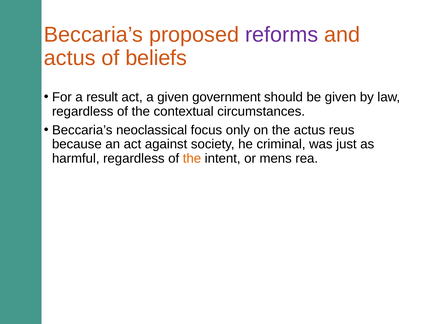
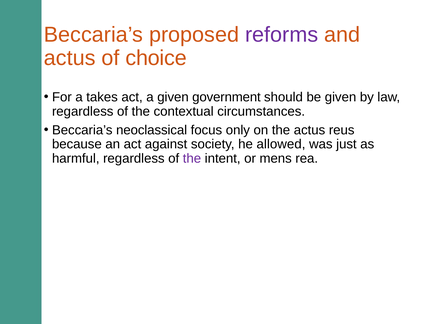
beliefs: beliefs -> choice (156, 58)
result: result -> takes (102, 97)
criminal: criminal -> allowed (281, 144)
the colour: orange -> purple (192, 159)
